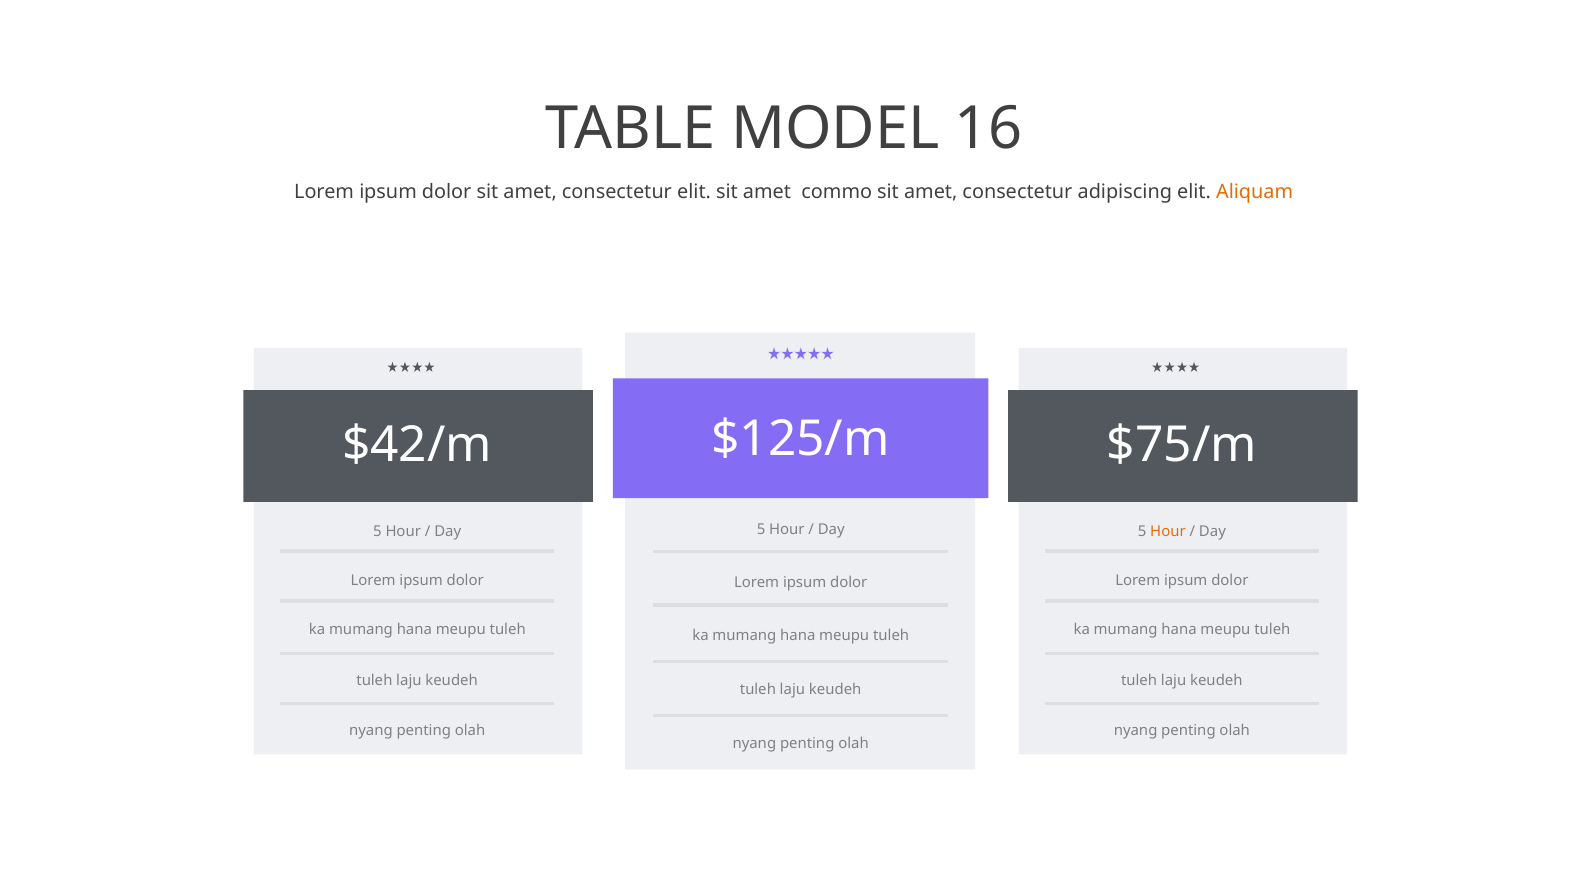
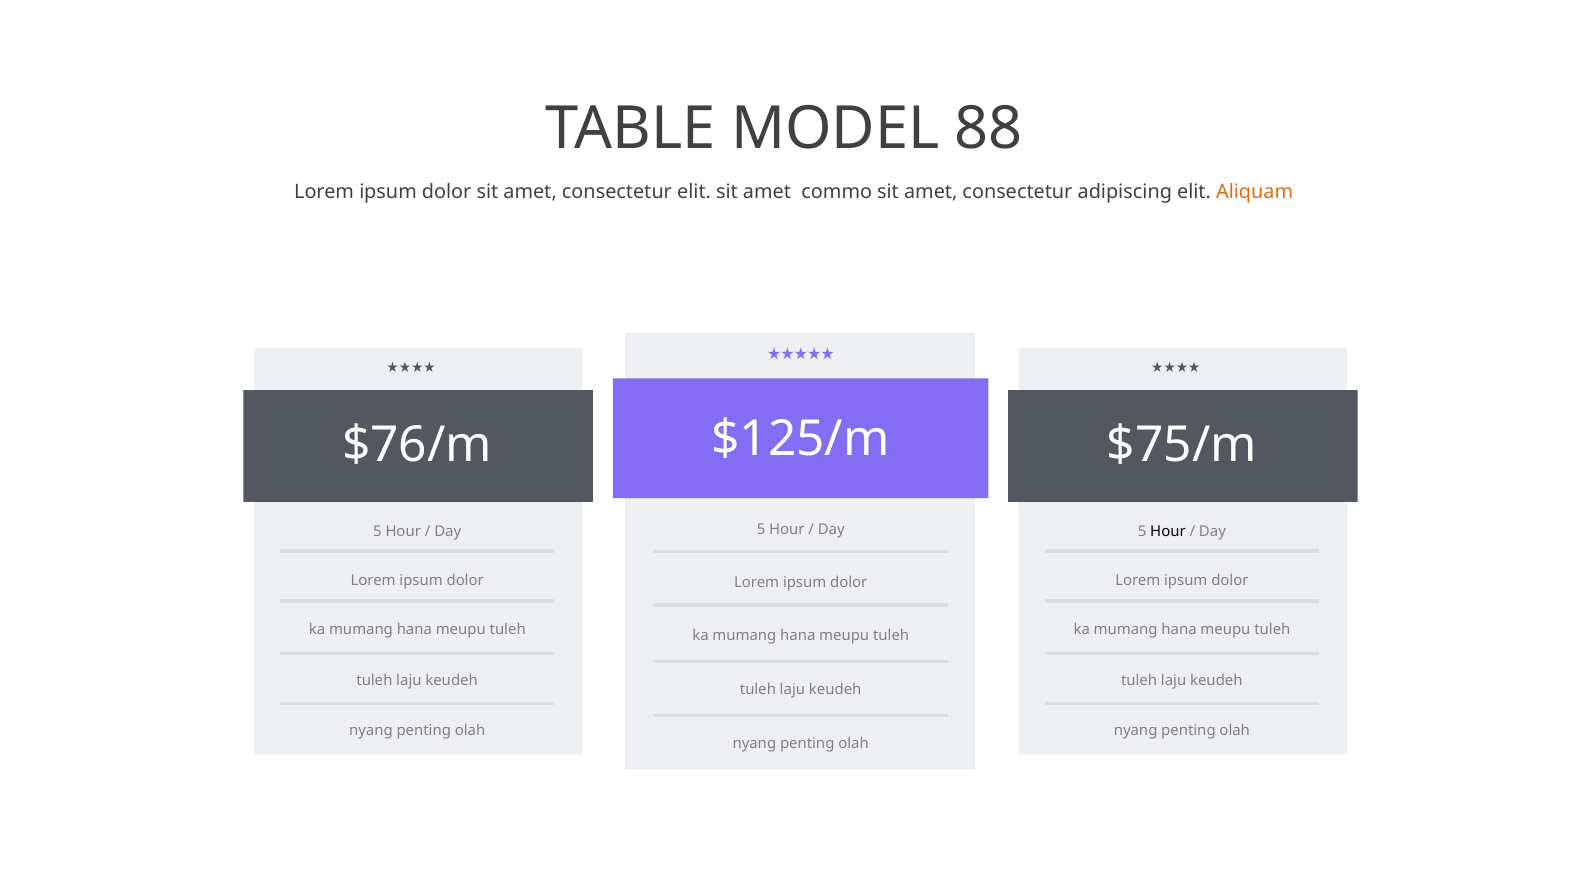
16: 16 -> 88 (989, 128)
$42/m: $42/m -> $76/m (417, 445)
Hour colour: orange -> black (1168, 531)
